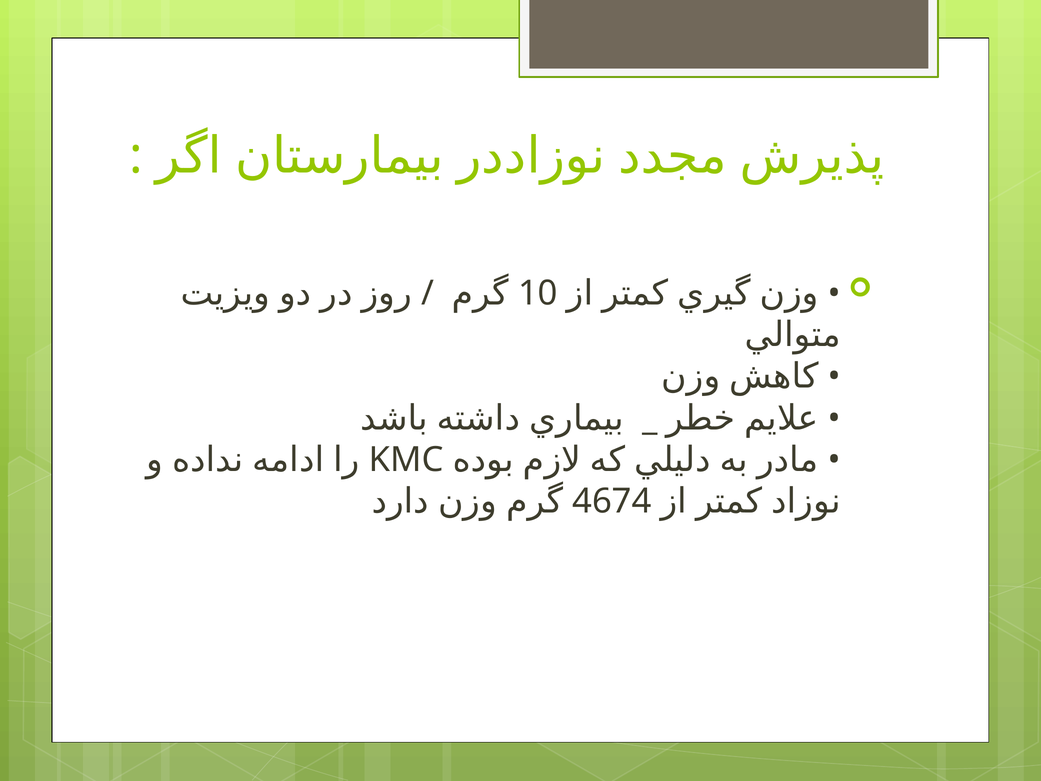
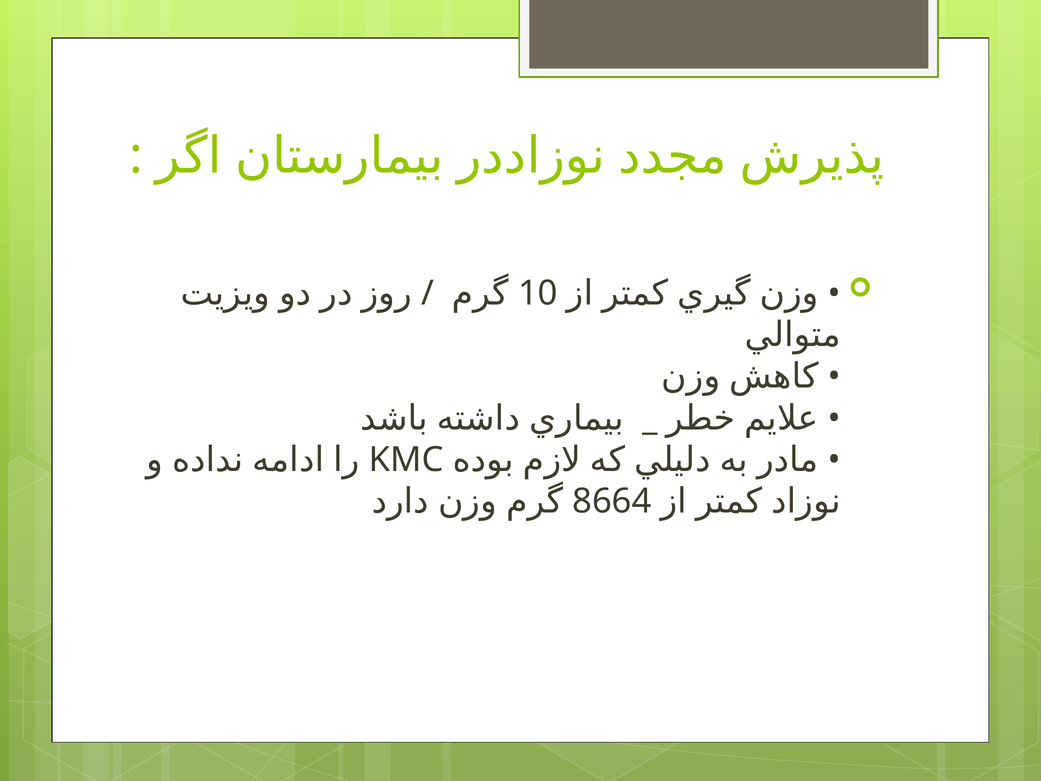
4674: 4674 -> 8664 (612, 501)
